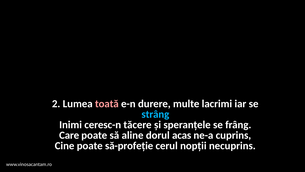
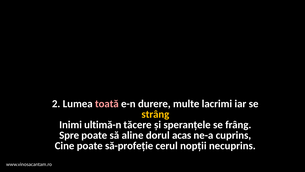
strâng colour: light blue -> yellow (155, 114)
ceresc-n: ceresc-n -> ultimă-n (103, 125)
Care: Care -> Spre (69, 135)
